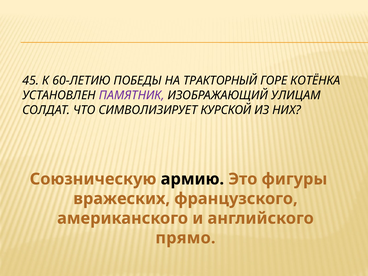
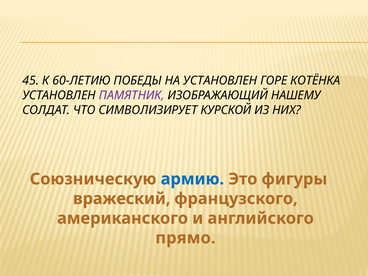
НА ТРАКТОРНЫЙ: ТРАКТОРНЫЙ -> УСТАНОВЛЕН (220, 81)
УЛИЦАМ: УЛИЦАМ -> НАШЕМУ (296, 95)
армию colour: black -> blue (192, 179)
вражеских: вражеских -> вражеский (122, 199)
